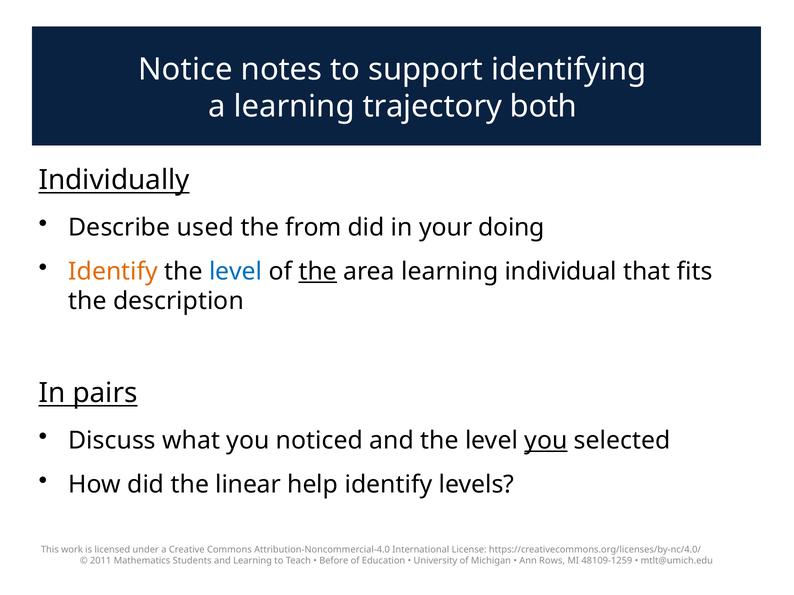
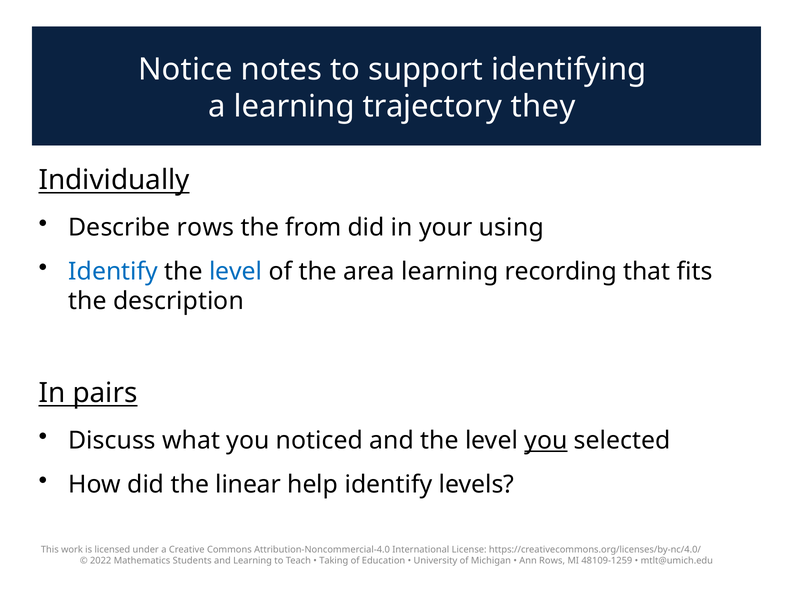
both: both -> they (543, 107)
Describe used: used -> rows (205, 228)
doing: doing -> using (511, 228)
Identify colour: orange -> blue (113, 272)
the underline: present -> none (318, 272)
individual: individual -> recording (561, 272)
2011: 2011 -> 2022 (101, 561)
Before: Before -> Taking (334, 561)
